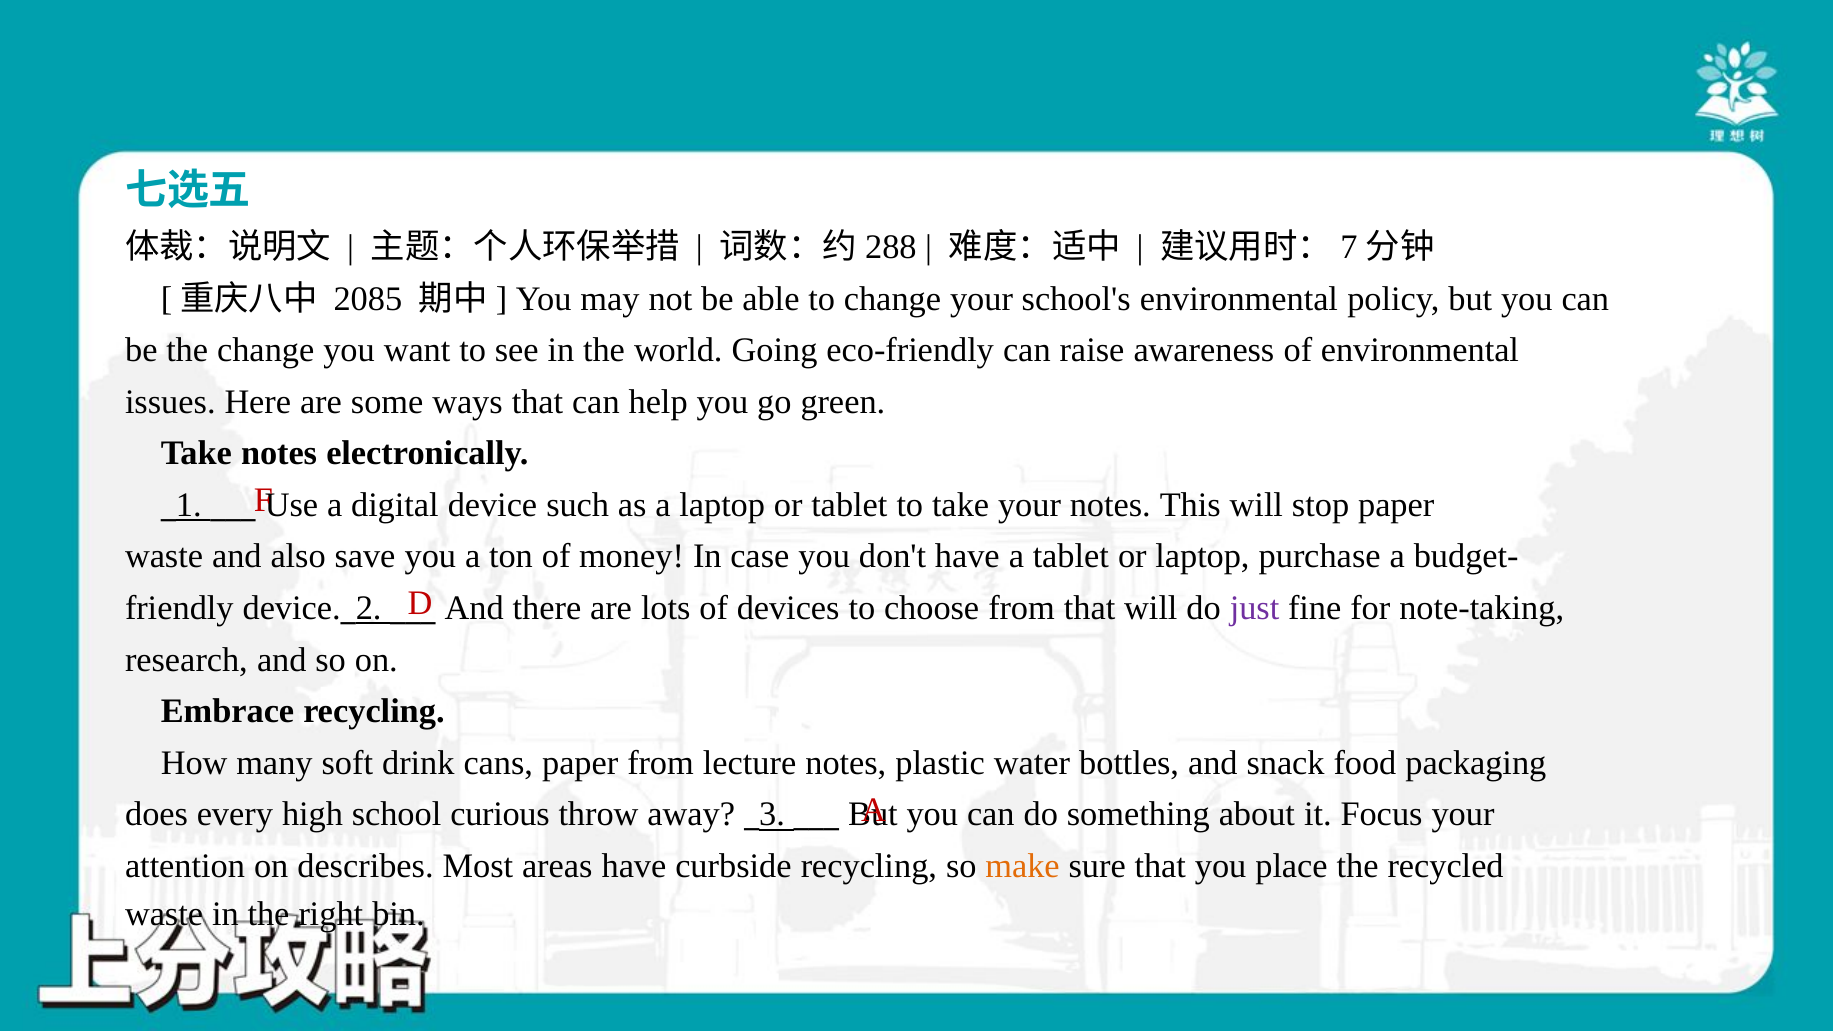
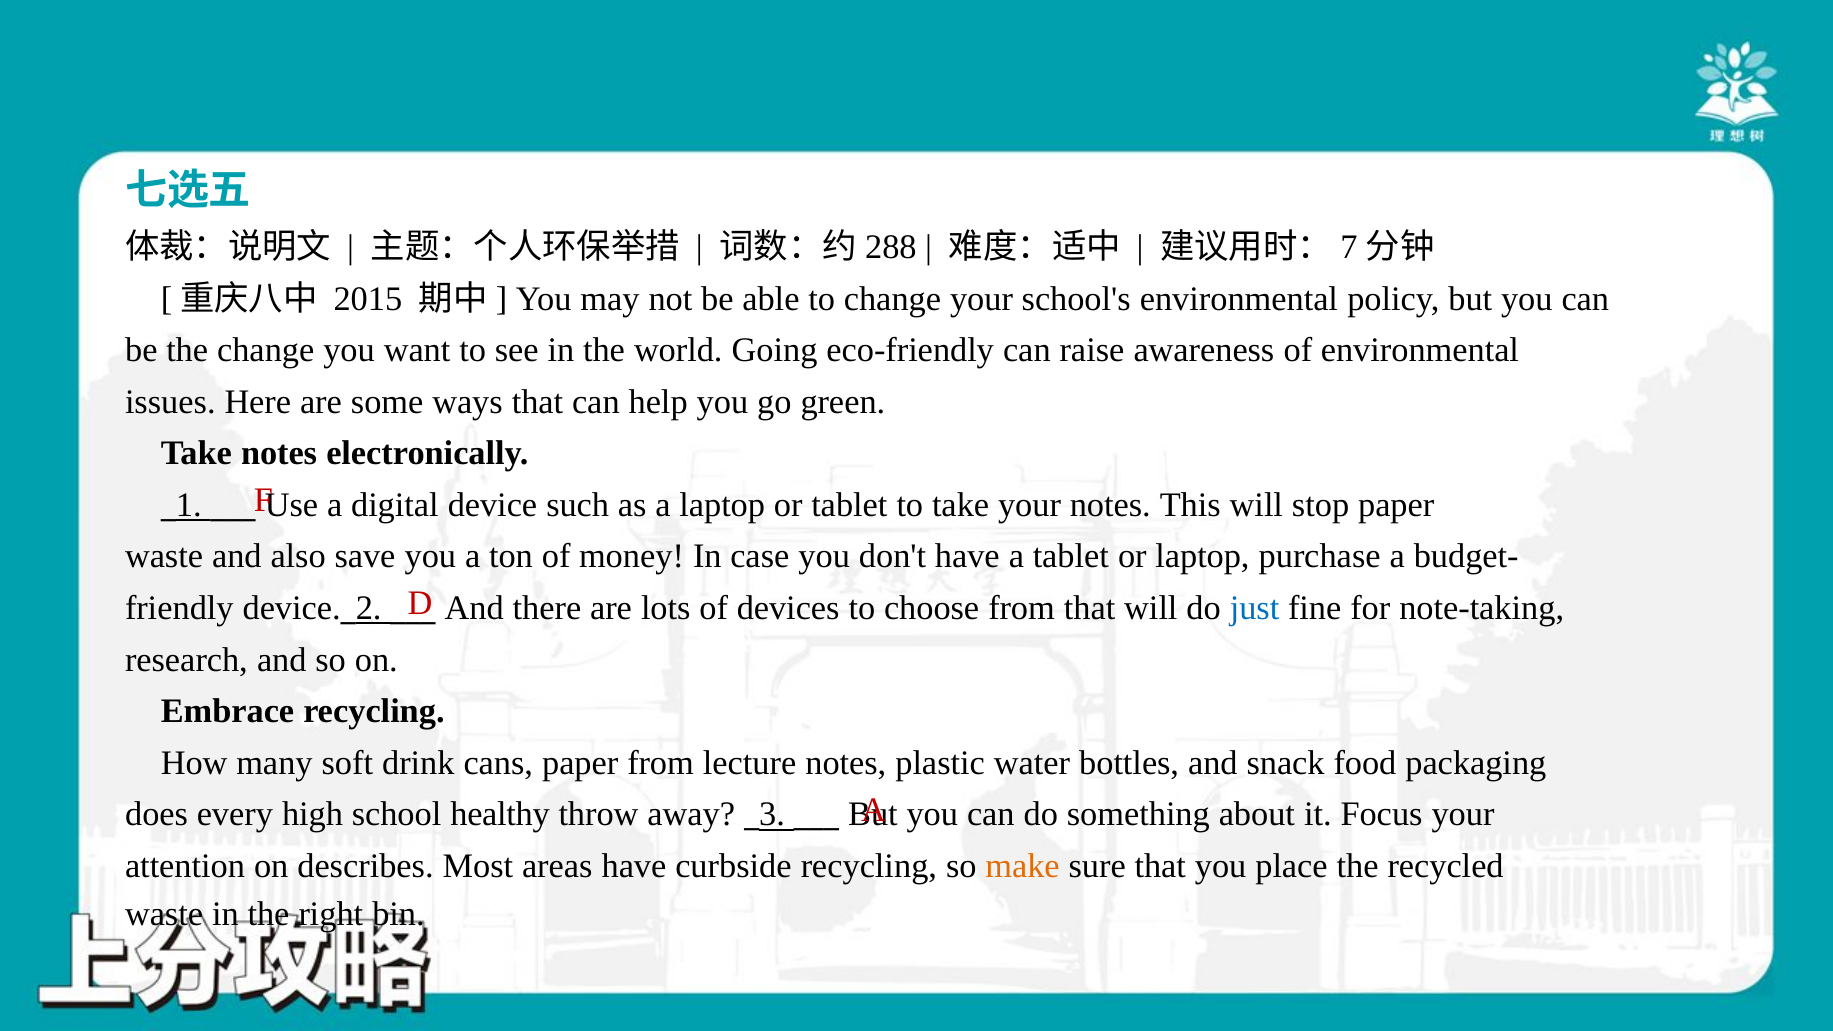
2085: 2085 -> 2015 (368, 299)
just colour: purple -> blue (1255, 608)
curious: curious -> healthy (500, 815)
